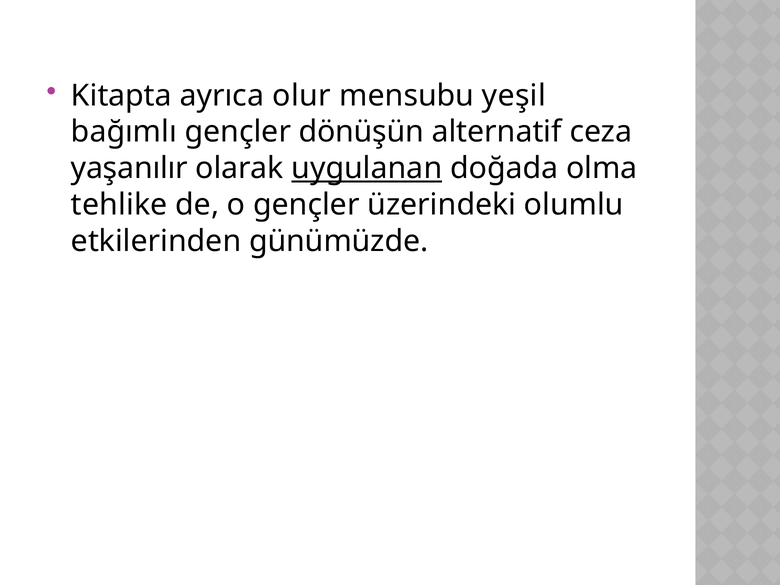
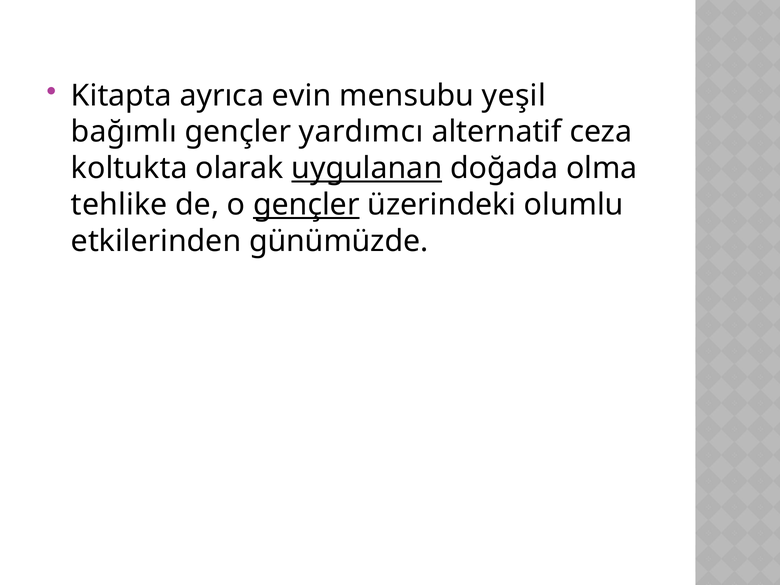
olur: olur -> evin (302, 96)
dönüşün: dönüşün -> yardımcı (361, 132)
yaşanılır: yaşanılır -> koltukta (129, 168)
gençler underline: none -> present (306, 205)
